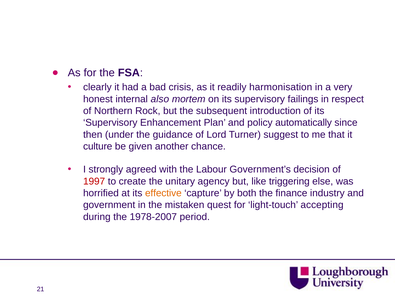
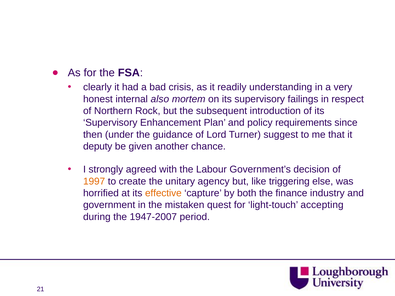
harmonisation: harmonisation -> understanding (281, 87)
automatically: automatically -> requirements (304, 123)
culture: culture -> deputy (98, 147)
1997 colour: red -> orange (94, 181)
1978-2007: 1978-2007 -> 1947-2007 (153, 217)
